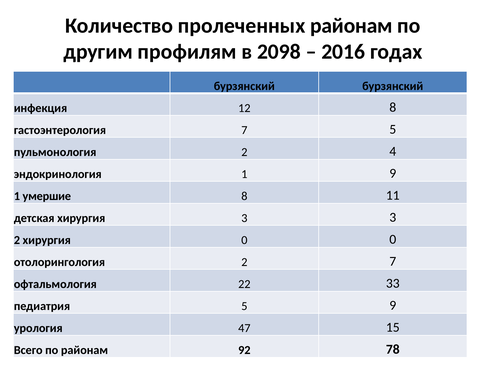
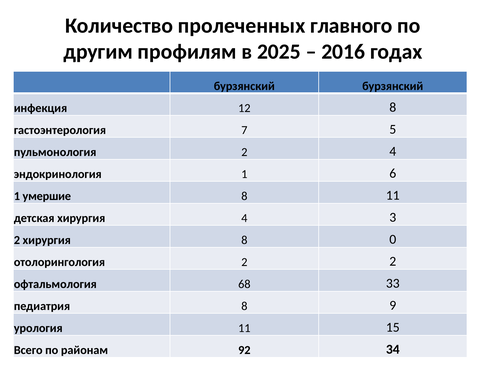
пролеченных районам: районам -> главного (351, 26)
2098: 2098 -> 2025 (279, 52)
1 9: 9 -> 6 (393, 173)
хирургия 3: 3 -> 4 (244, 218)
хирургия 0: 0 -> 8 (244, 240)
2 7: 7 -> 2 (393, 261)
22: 22 -> 68 (244, 284)
педиатрия 5: 5 -> 8 (244, 306)
урология 47: 47 -> 11 (244, 328)
78: 78 -> 34 (393, 349)
